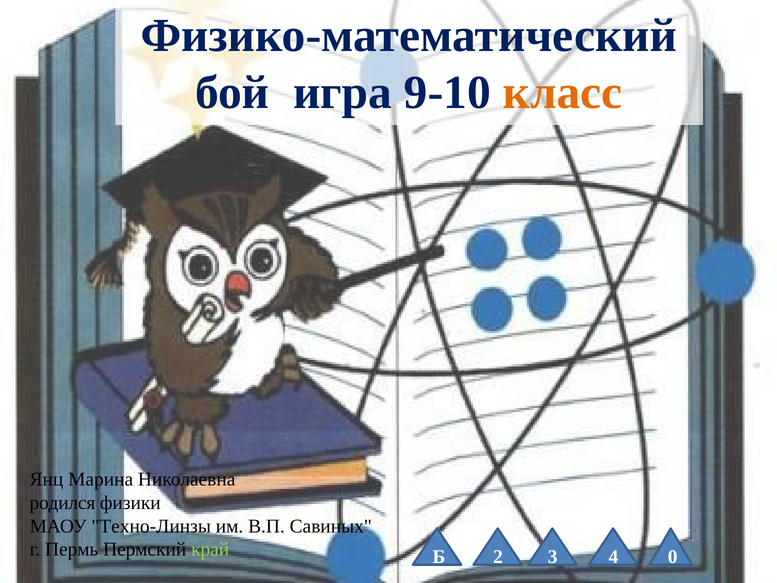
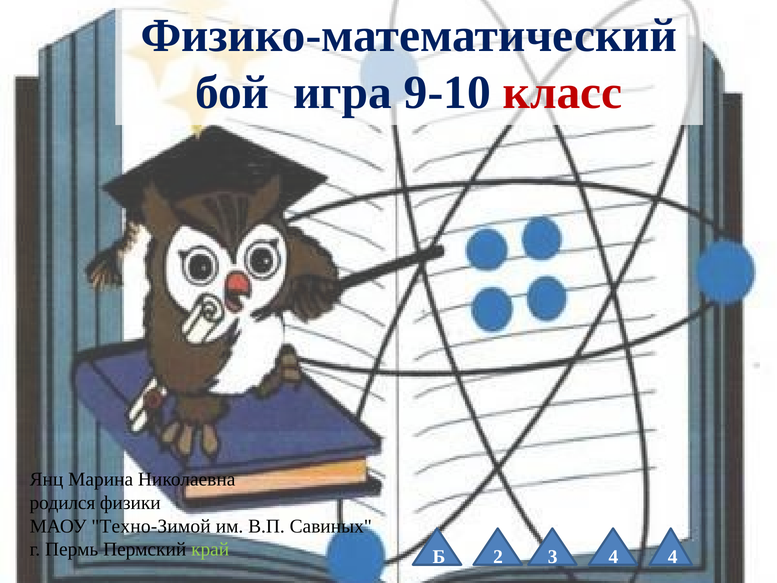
класс colour: orange -> red (563, 93)
Техно-Линзы: Техно-Линзы -> Техно-Зимой (151, 526)
4 0: 0 -> 4 (673, 557)
